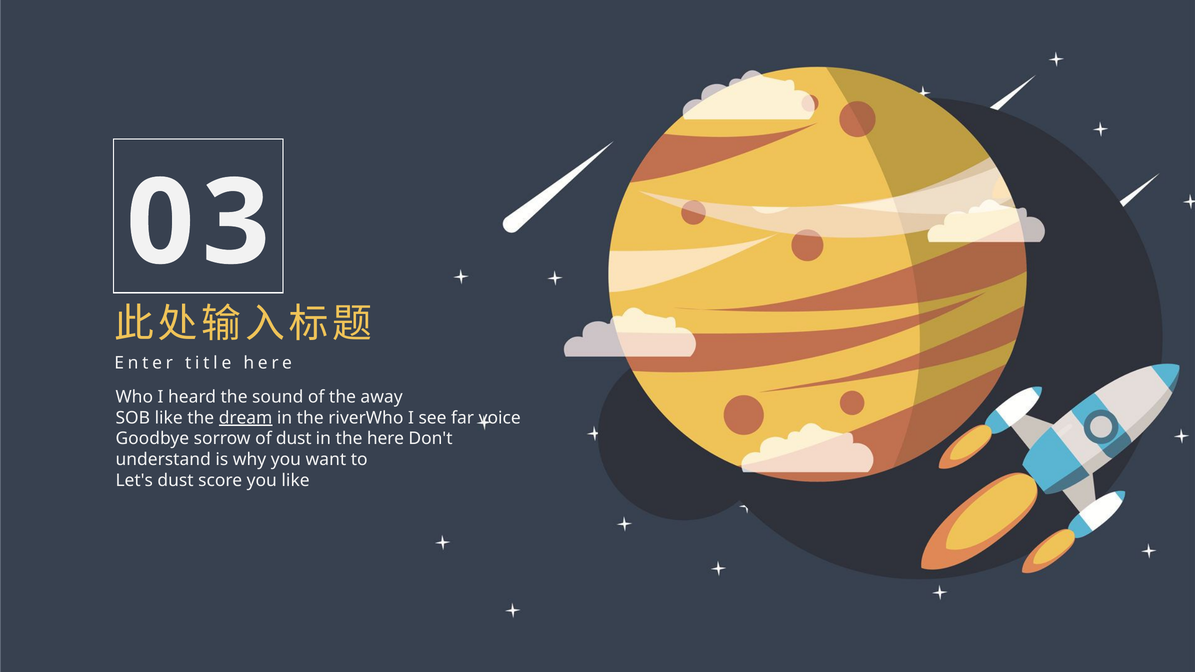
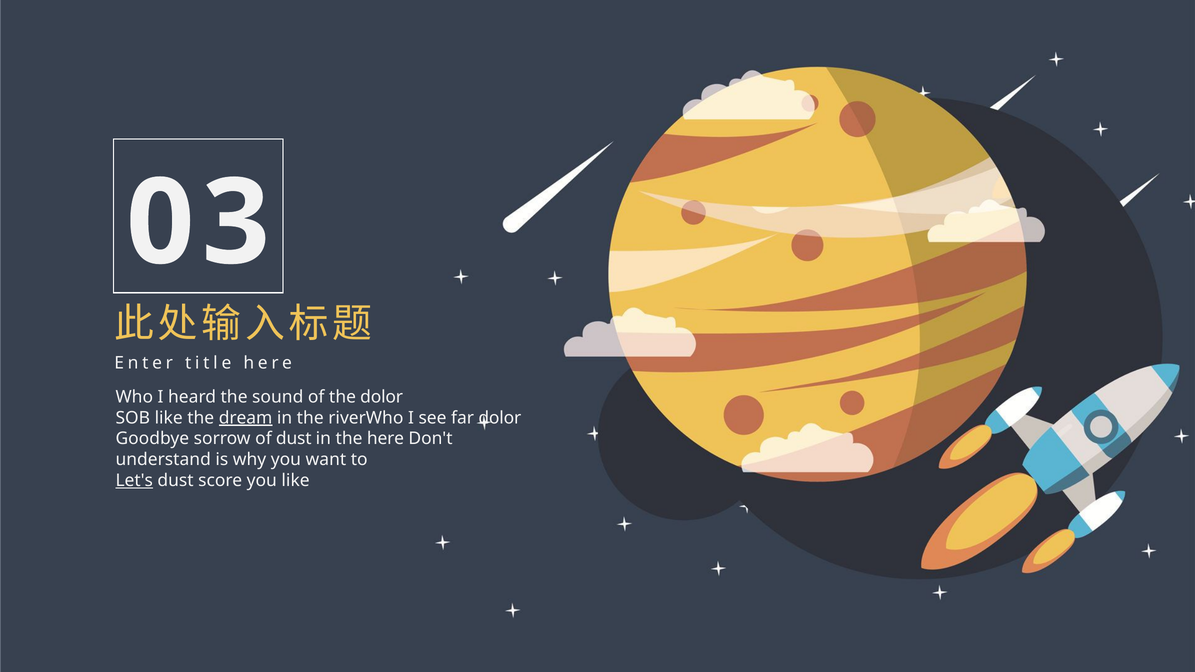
the away: away -> dolor (382, 397)
far voice: voice -> dolor (500, 418)
Let's underline: none -> present (134, 481)
